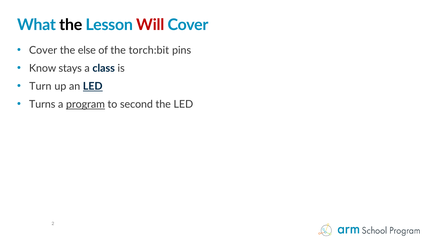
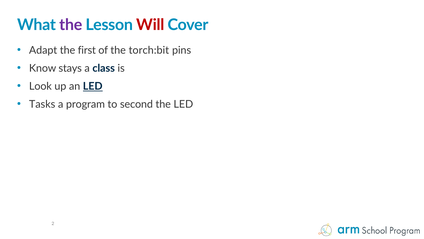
the colour: black -> purple (71, 25)
Cover: Cover -> Adapt (43, 50)
else: else -> first (87, 50)
Turn: Turn -> Look (40, 86)
Turns: Turns -> Tasks (42, 104)
program underline: present -> none (85, 104)
